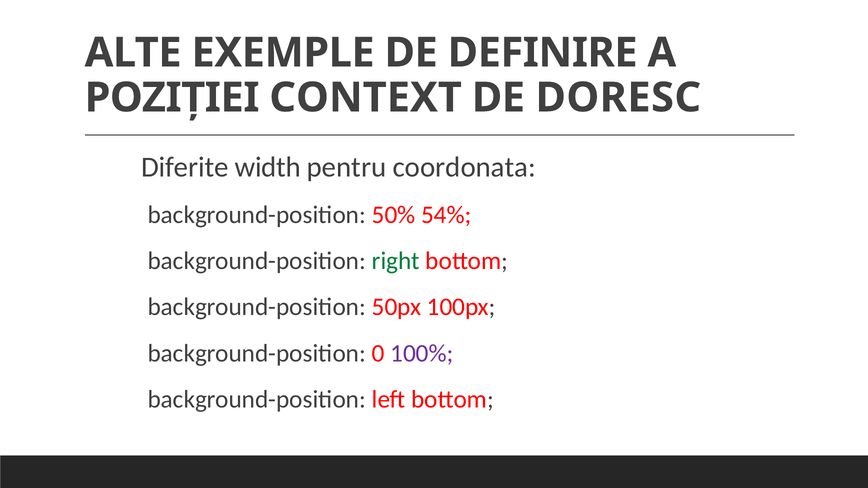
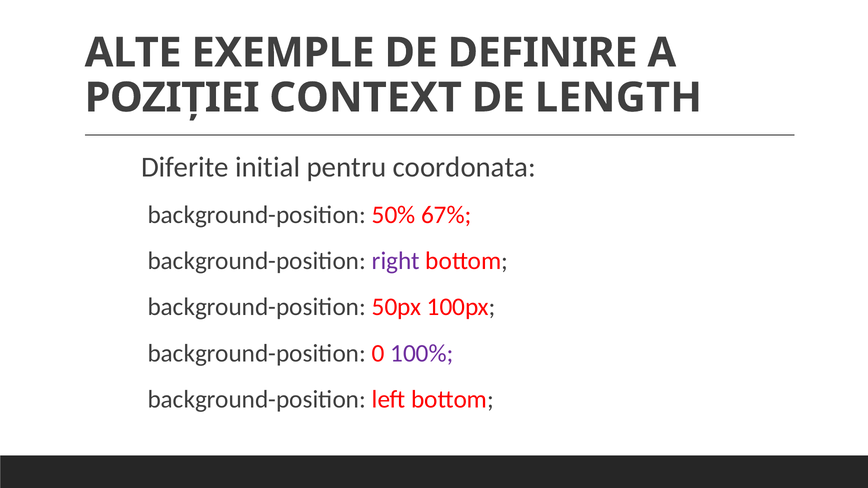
DORESC: DORESC -> LENGTH (618, 98)
width: width -> initial (268, 167)
54%: 54% -> 67% (446, 215)
right colour: green -> purple (396, 261)
